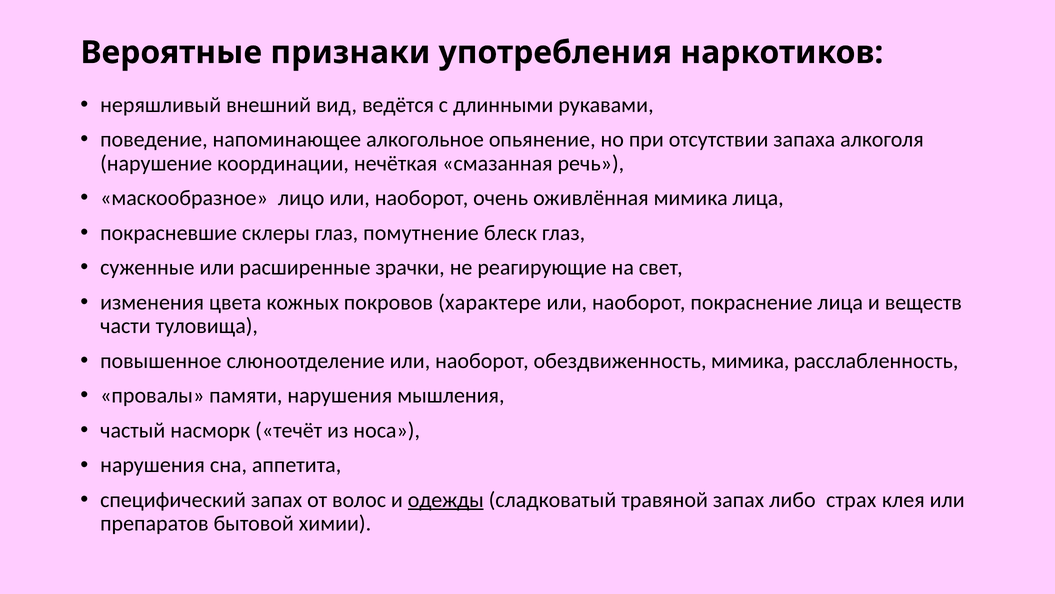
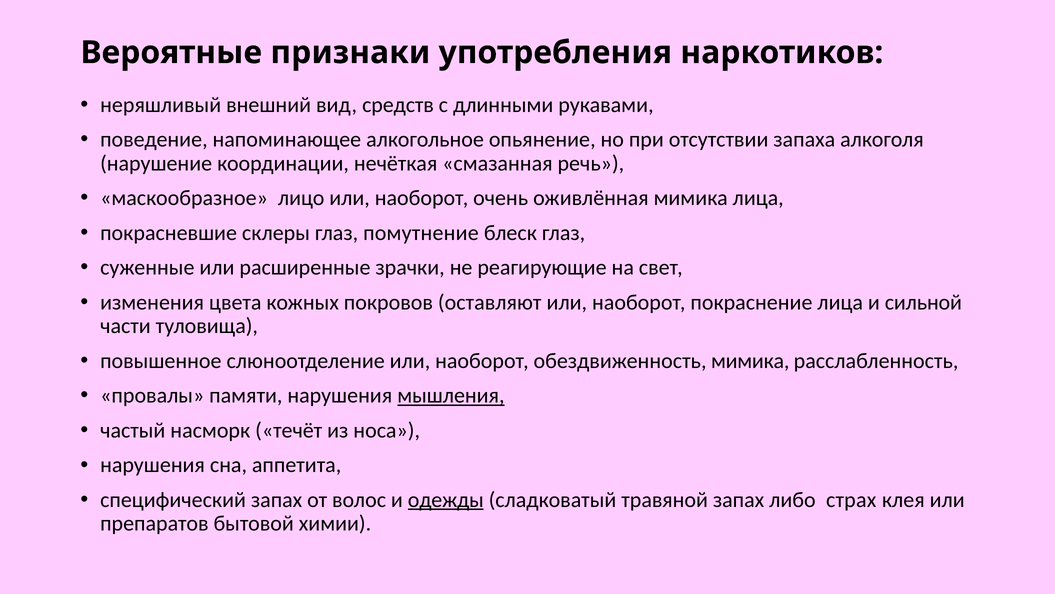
ведётся: ведётся -> средств (398, 105)
характере: характере -> оставляют (490, 302)
веществ: веществ -> сильной (923, 302)
мышления underline: none -> present (451, 395)
